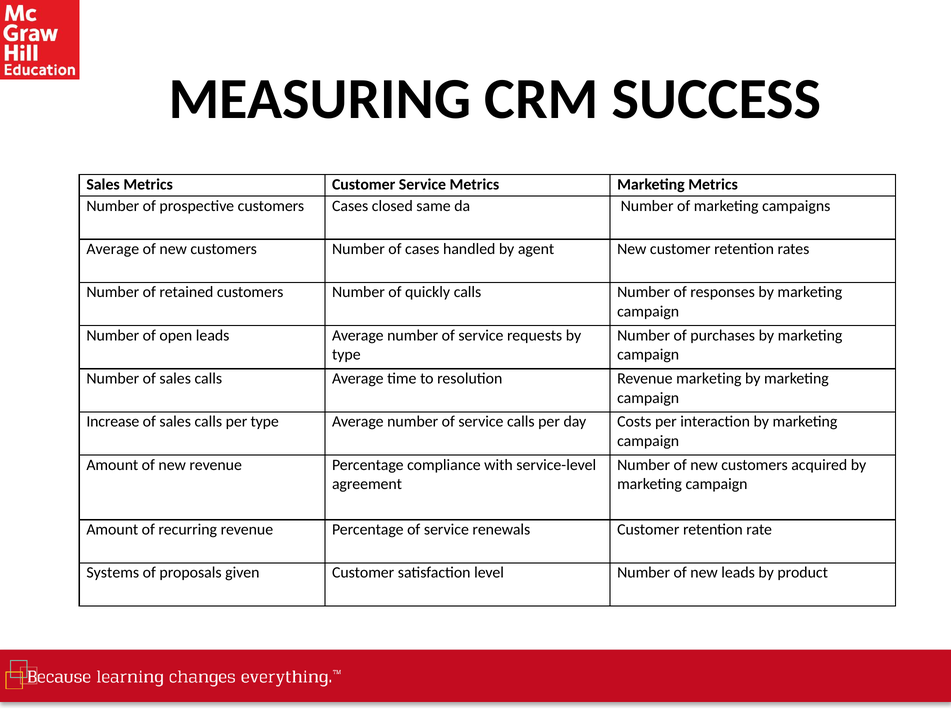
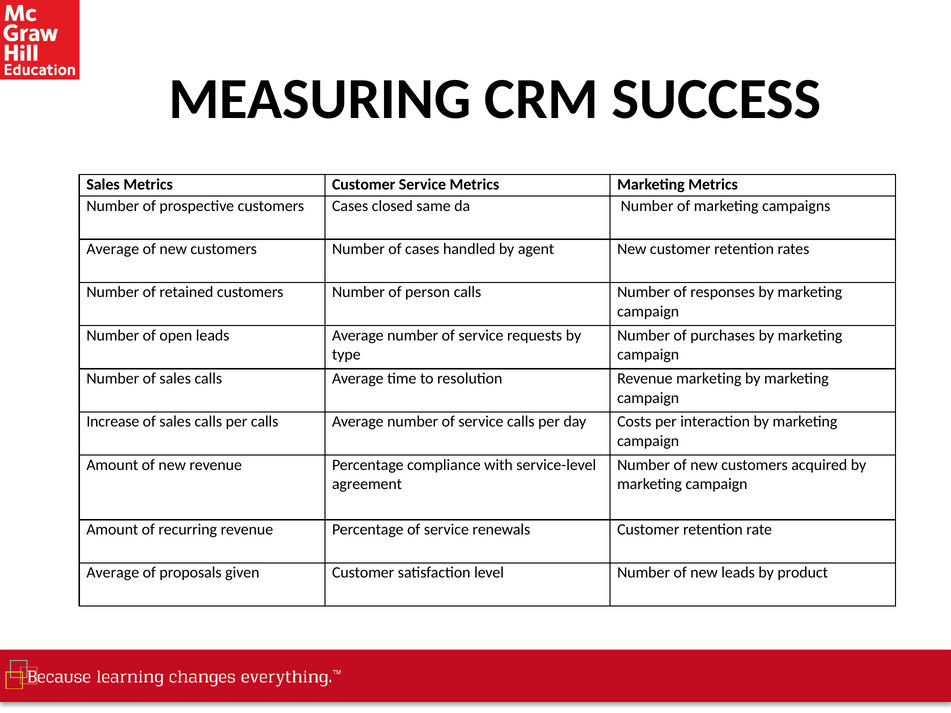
quickly: quickly -> person (428, 292)
per type: type -> calls (265, 422)
Systems: Systems -> Average (113, 573)
